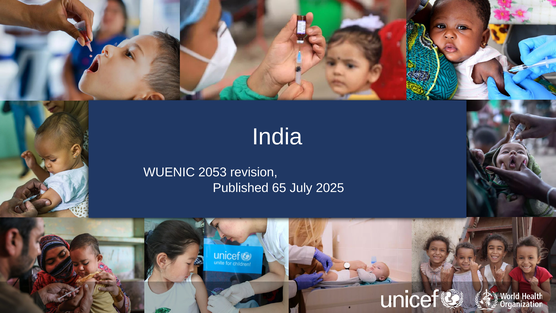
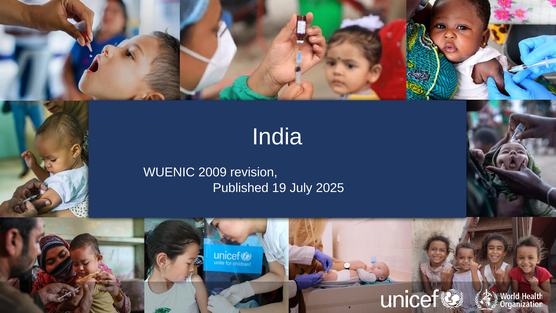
2053: 2053 -> 2009 (213, 172)
65: 65 -> 19 (279, 188)
